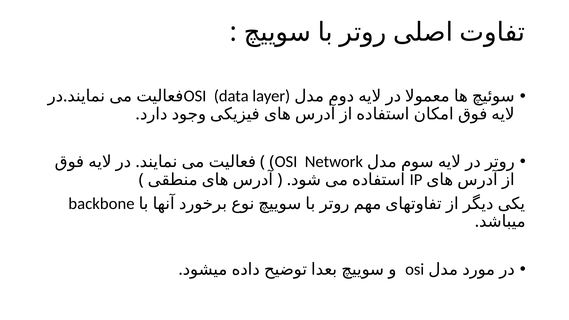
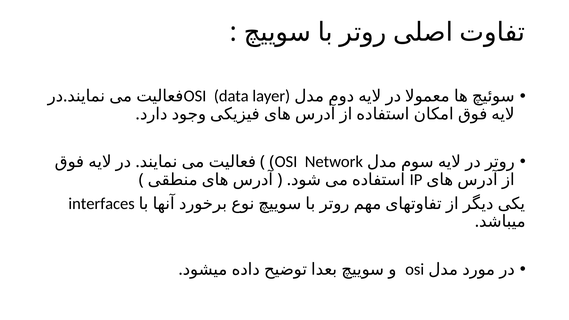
backbone: backbone -> interfaces (102, 204)
